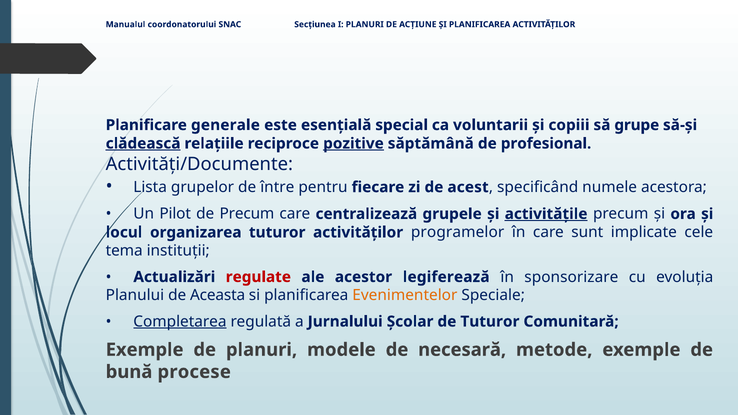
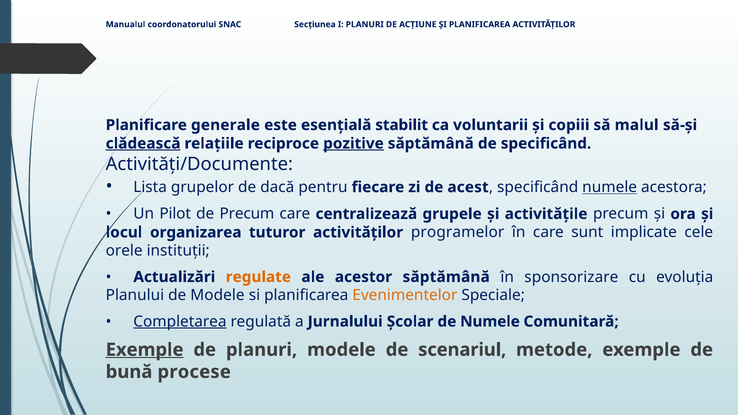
special: special -> stabilit (402, 125)
grupe: grupe -> malul (637, 125)
de profesional: profesional -> specificând (546, 144)
între: între -> dacă (277, 187)
numele underline: none -> present (610, 187)
activitățile underline: present -> none (546, 214)
tema: tema -> orele (124, 251)
regulate colour: red -> orange (258, 277)
acestor legiferează: legiferează -> săptămână (446, 277)
de Aceasta: Aceasta -> Modele (217, 295)
de Tuturor: Tuturor -> Numele (490, 322)
Exemple underline: none -> present (145, 350)
necesară: necesară -> scenariul (462, 350)
